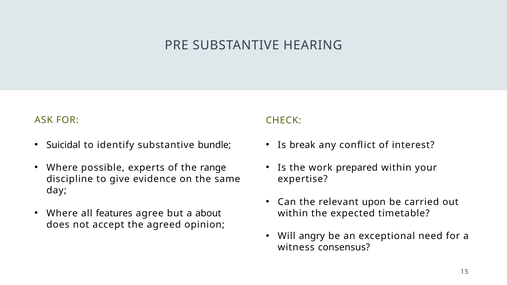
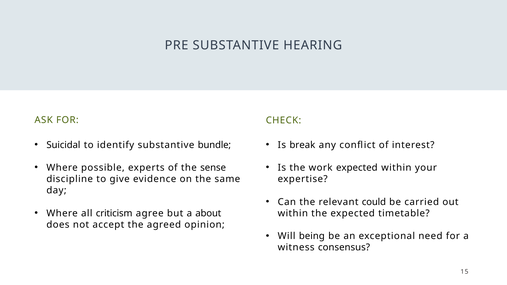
range: range -> sense (213, 168)
work prepared: prepared -> expected (357, 168)
upon: upon -> could (374, 202)
features: features -> criticism (114, 213)
angry: angry -> being (312, 236)
